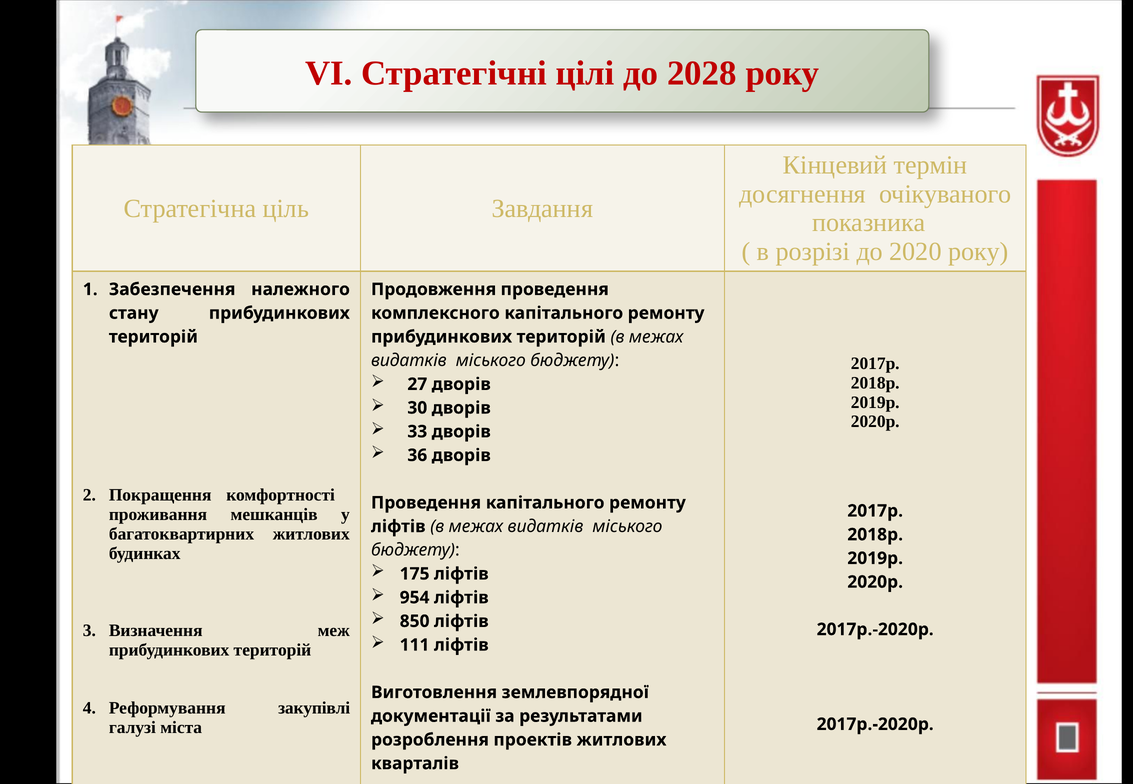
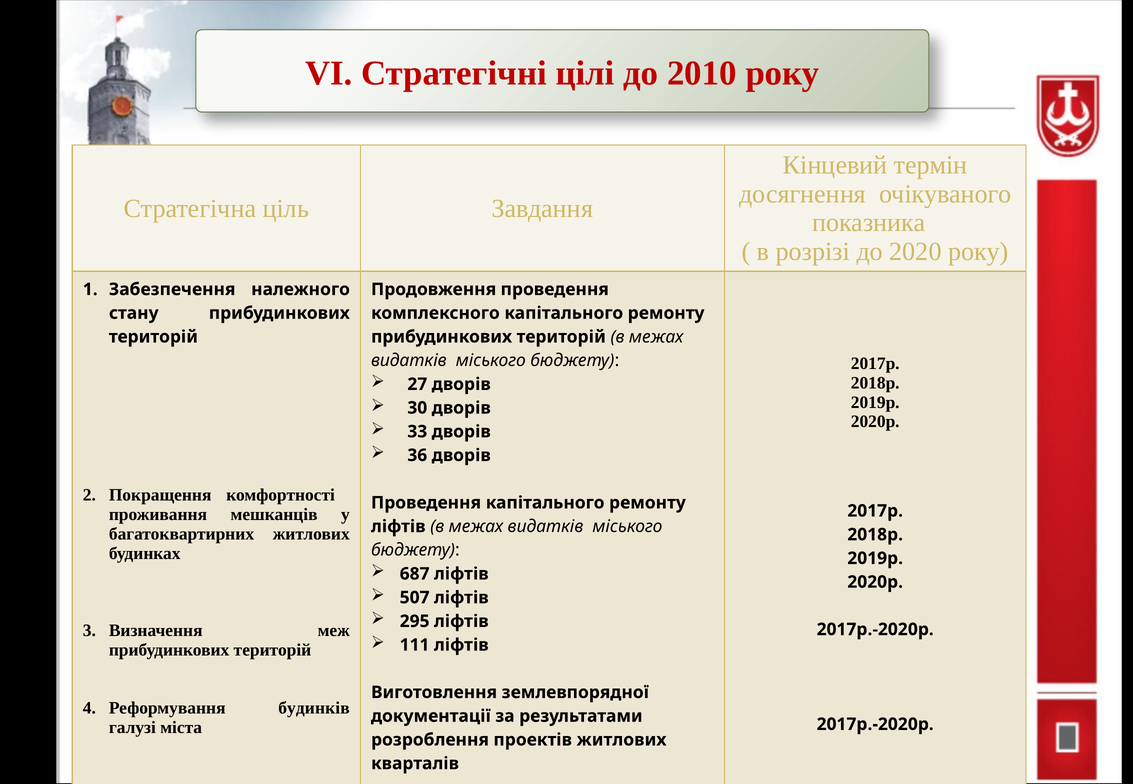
2028: 2028 -> 2010 (702, 73)
175: 175 -> 687 (415, 574)
954: 954 -> 507 (415, 598)
850: 850 -> 295 (415, 622)
закупівлі: закупівлі -> будинків (314, 708)
